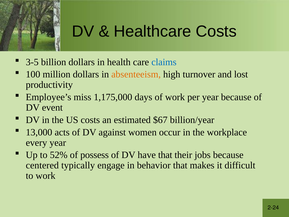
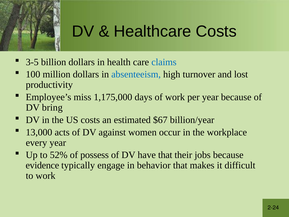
absenteeism colour: orange -> blue (136, 74)
event: event -> bring (52, 107)
centered: centered -> evidence (42, 165)
